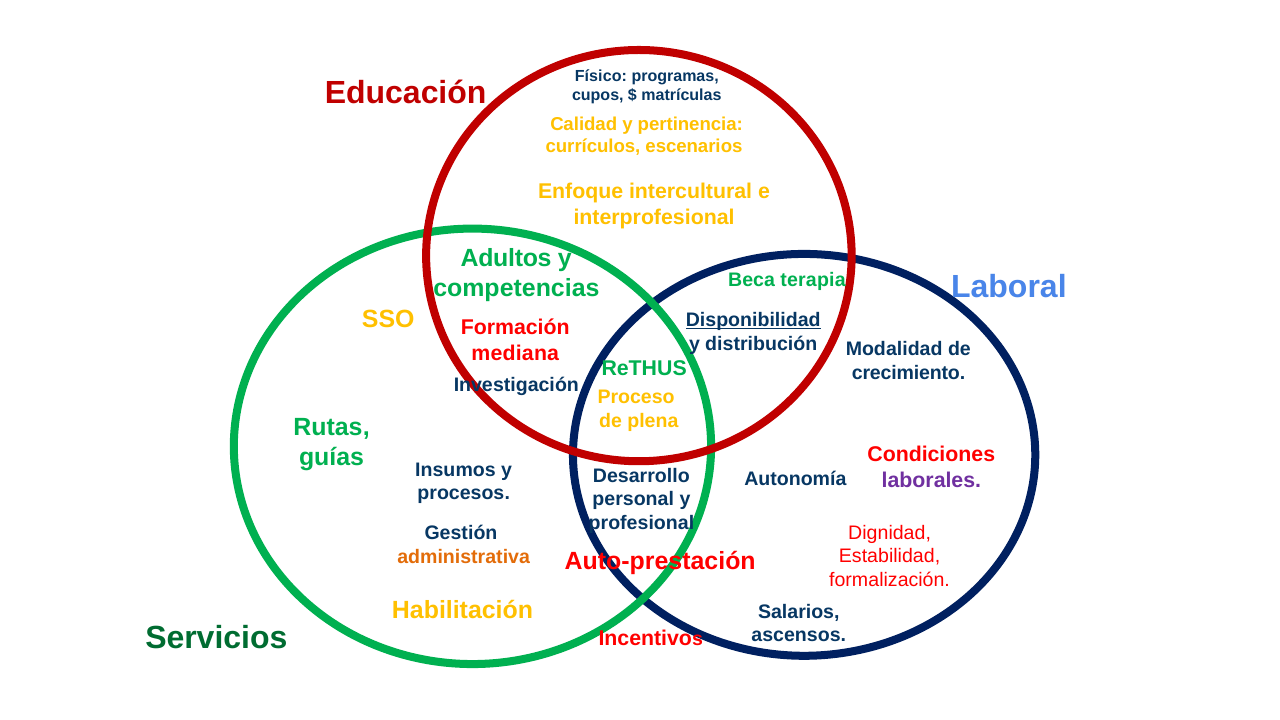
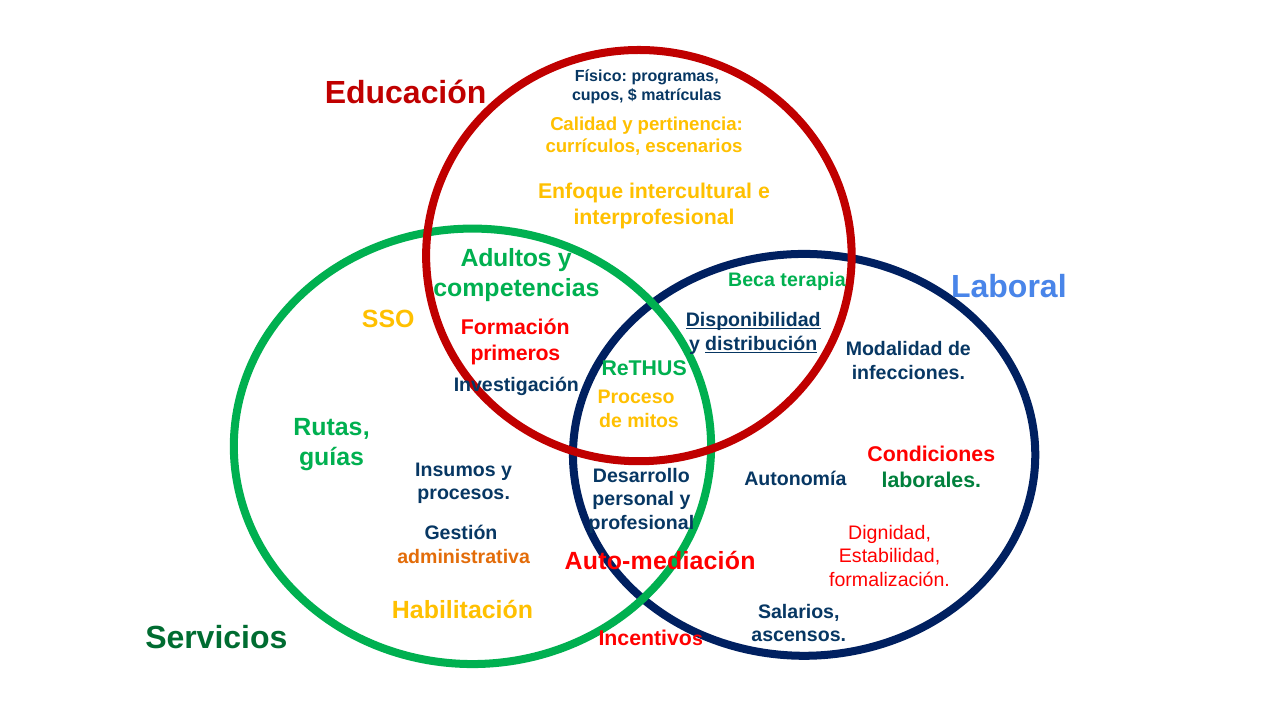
distribución underline: none -> present (761, 344)
mediana: mediana -> primeros (515, 353)
crecimiento: crecimiento -> infecciones (908, 373)
plena: plena -> mitos (653, 421)
laborales colour: purple -> green (931, 480)
Auto-prestación: Auto-prestación -> Auto-mediación (660, 561)
